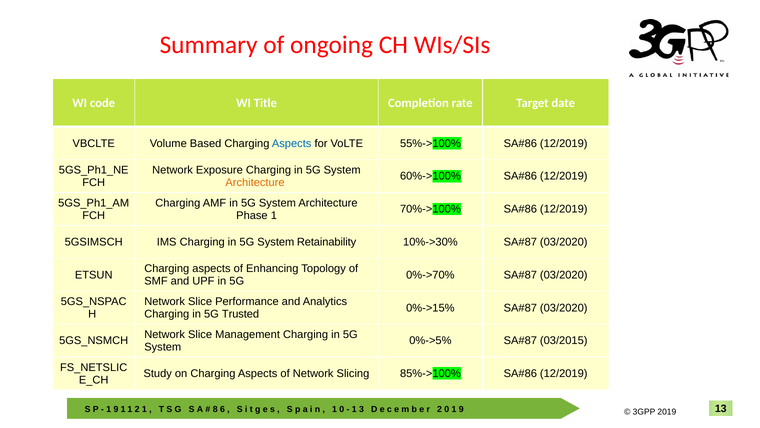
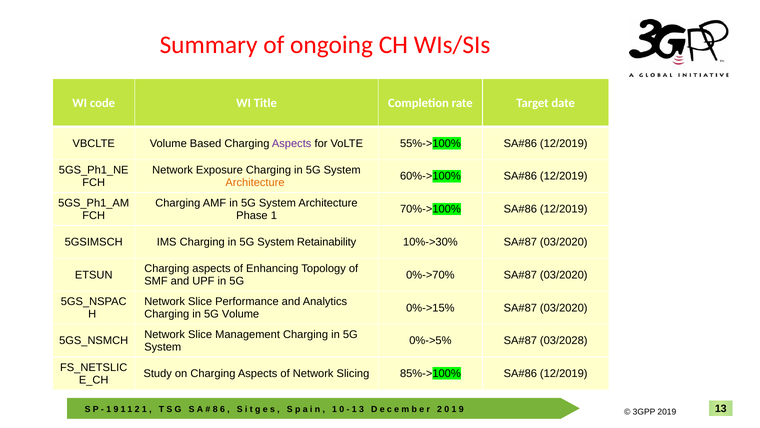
Aspects colour: blue -> purple (292, 143)
5G Trusted: Trusted -> Volume (241, 314)
03/2015: 03/2015 -> 03/2028 (564, 340)
